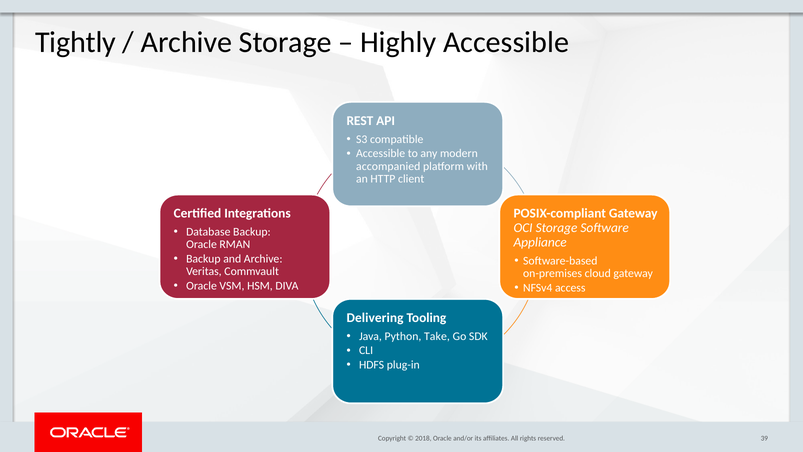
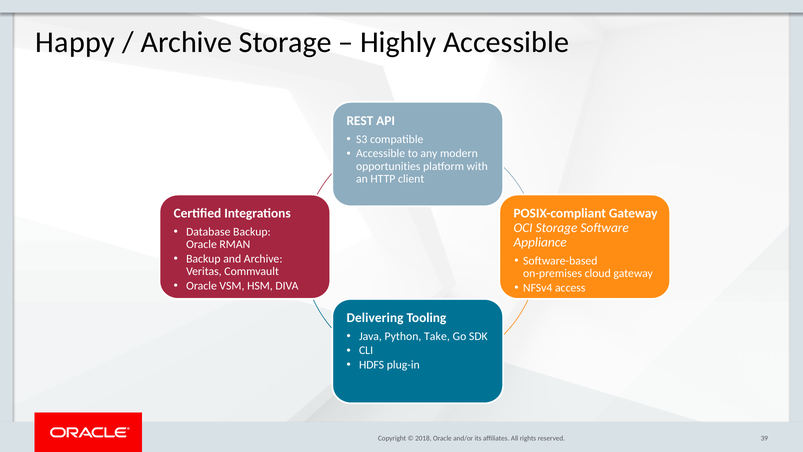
Tightly: Tightly -> Happy (75, 42)
accompanied: accompanied -> opportunities (388, 166)
